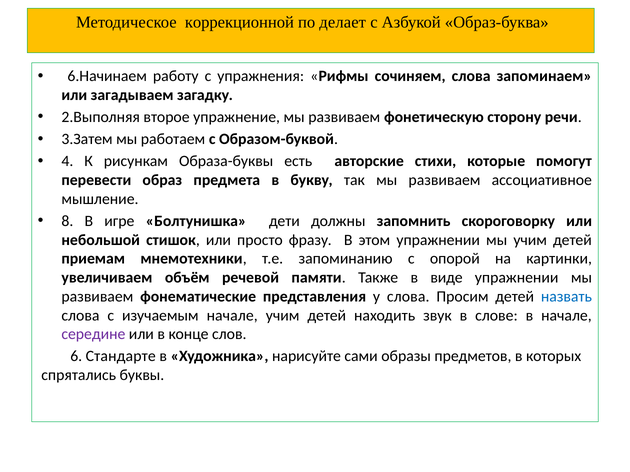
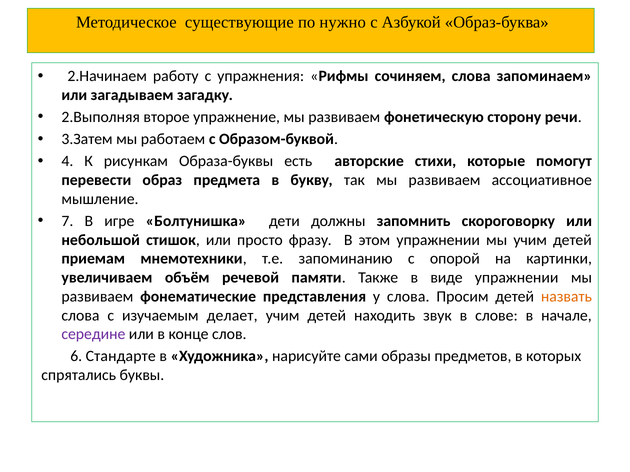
коррекционной: коррекционной -> существующие (239, 23)
делает: делает -> нужно (343, 23)
6.Начинаем: 6.Начинаем -> 2.Начинаем (107, 76)
8: 8 -> 7 (67, 221)
назвать colour: blue -> orange (566, 297)
изучаемым начале: начале -> делает (232, 316)
